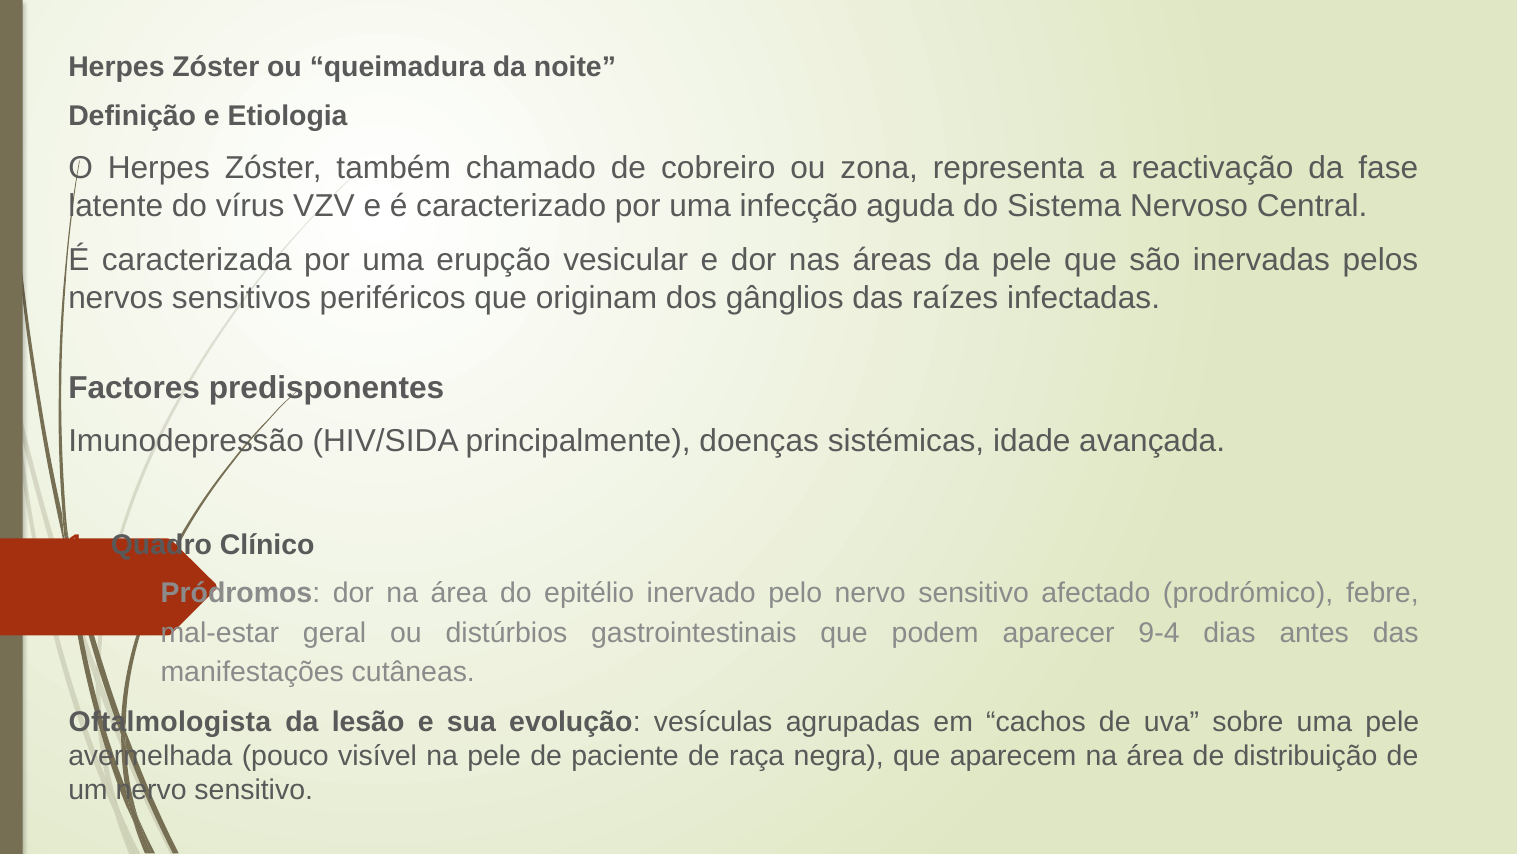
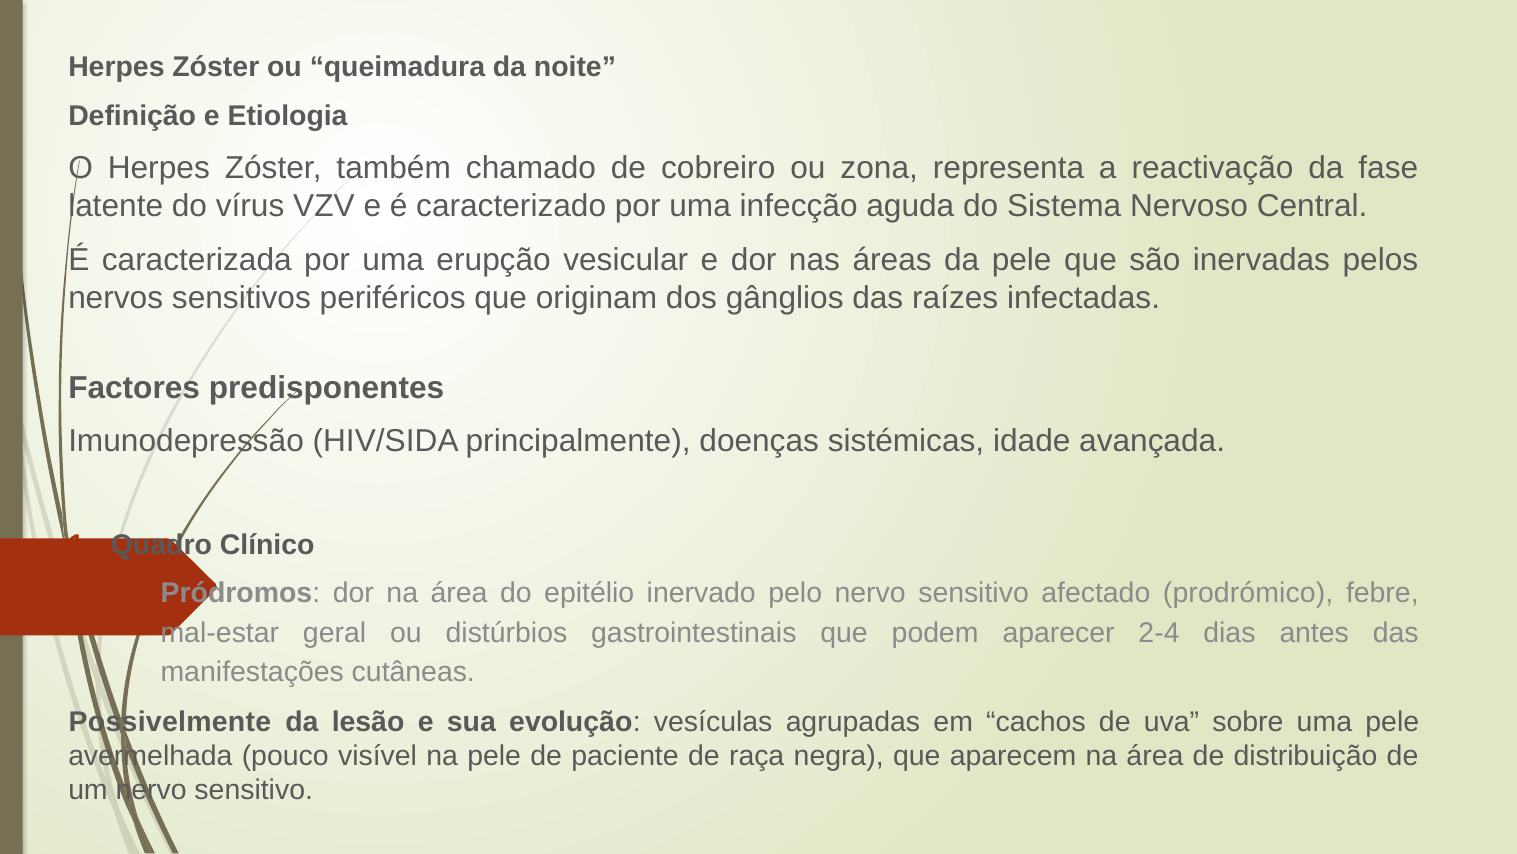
9-4: 9-4 -> 2-4 (1159, 632)
Oftalmologista: Oftalmologista -> Possivelmente (170, 721)
